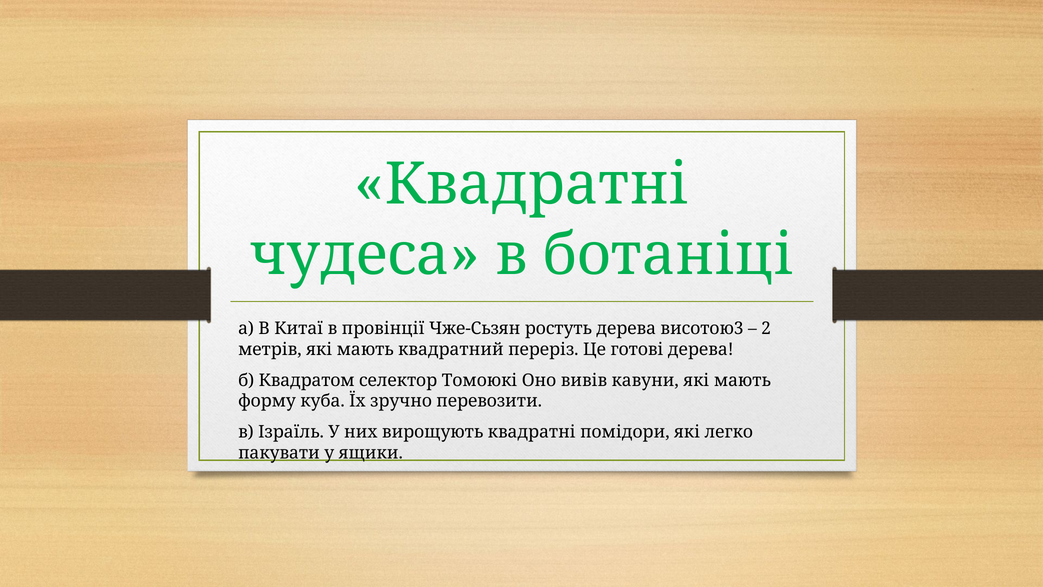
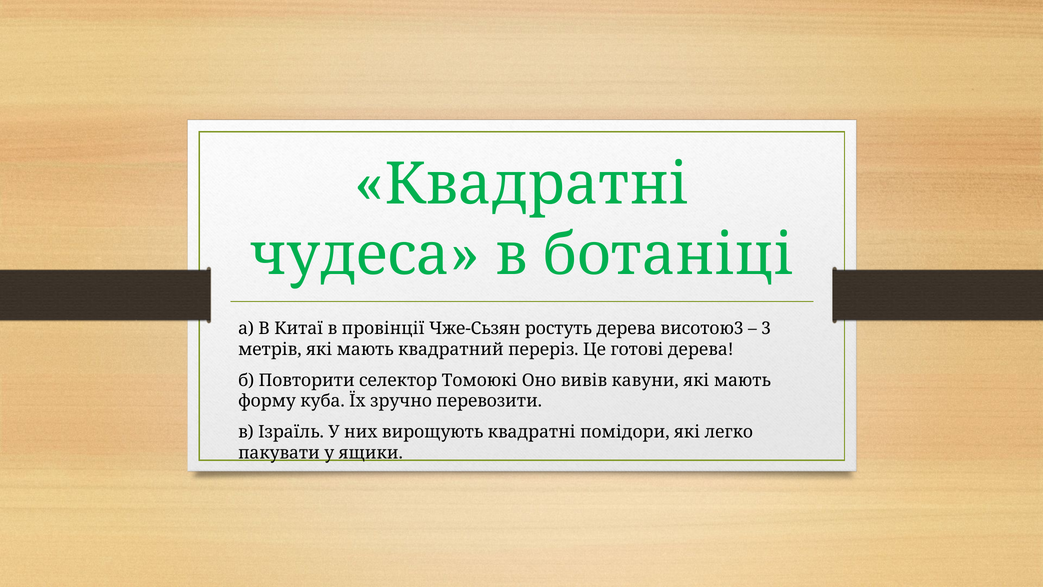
2: 2 -> 3 (766, 328)
Квадратом: Квадратом -> Повторити (307, 380)
